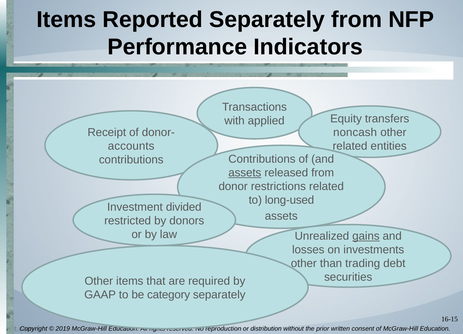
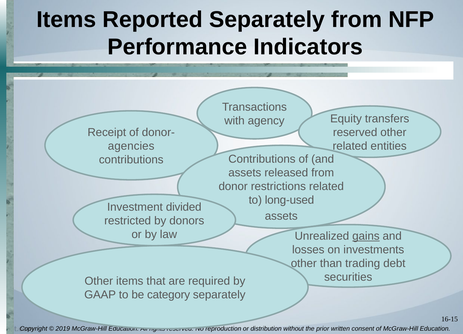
applied: applied -> agency (266, 121)
noncash: noncash -> reserved (355, 133)
accounts: accounts -> agencies (131, 146)
assets underline: present -> none (245, 173)
